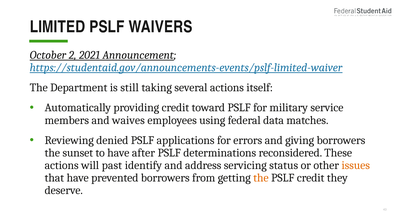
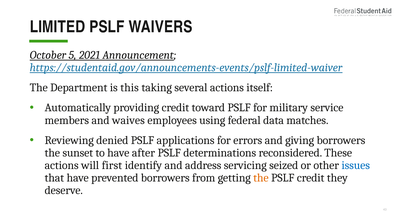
2: 2 -> 5 (73, 55)
still: still -> this (130, 88)
past: past -> first (112, 166)
status: status -> seized (284, 166)
issues colour: orange -> blue (356, 166)
